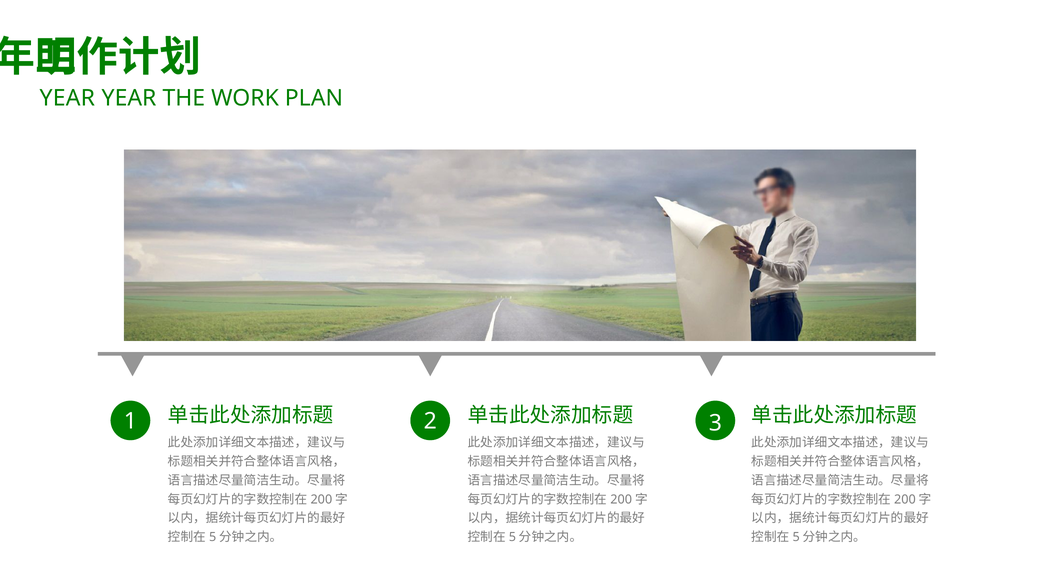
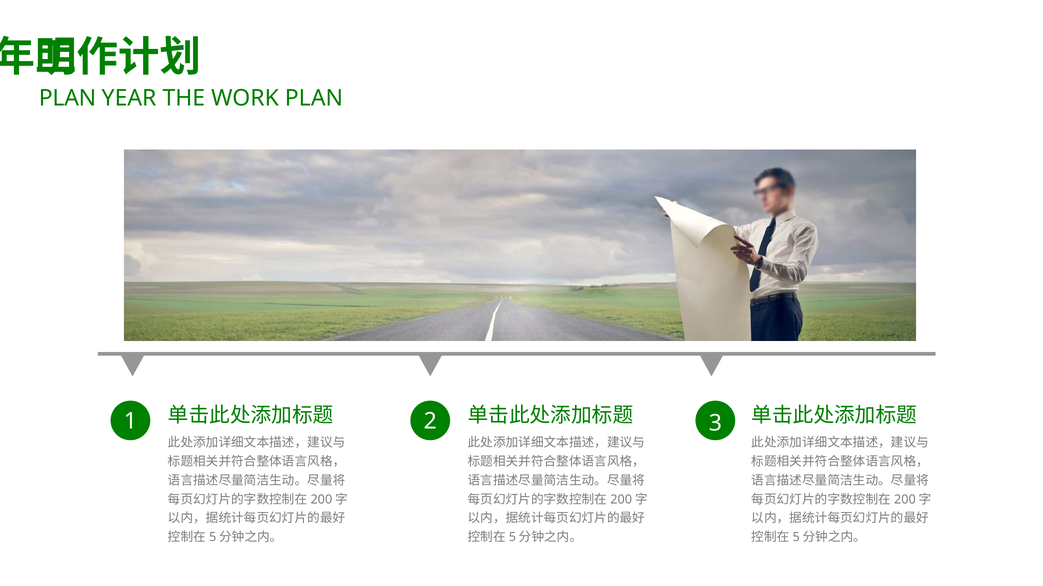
YEAR: YEAR -> PLAN (67, 98)
